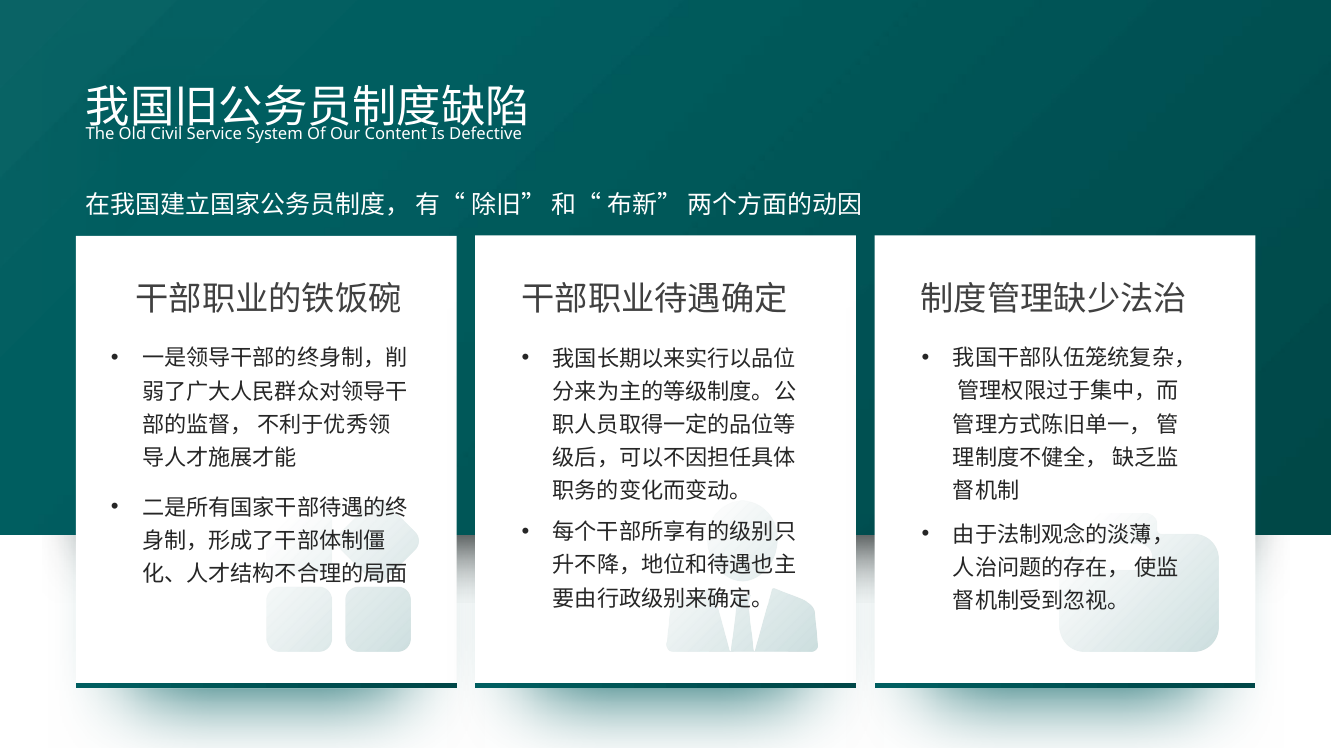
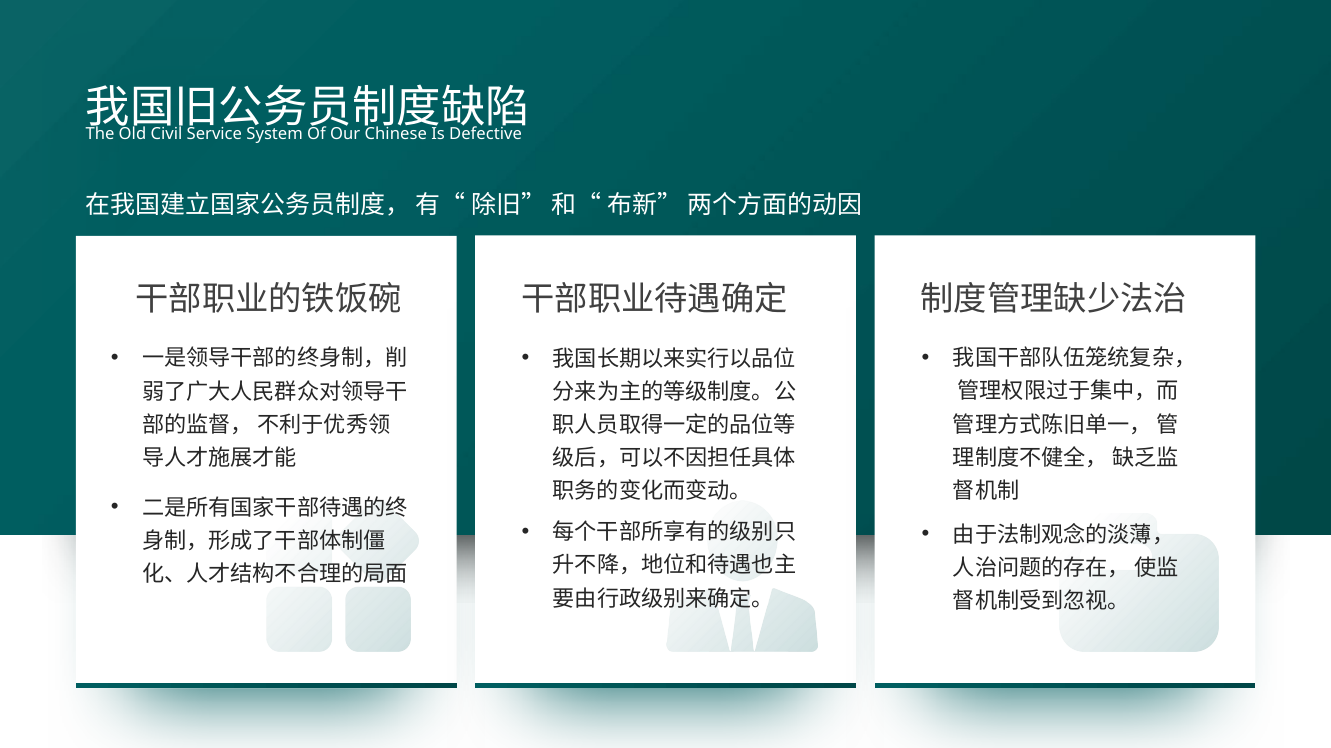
Content: Content -> Chinese (396, 134)
